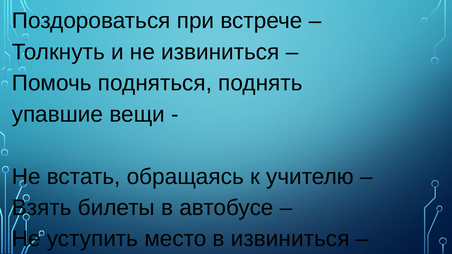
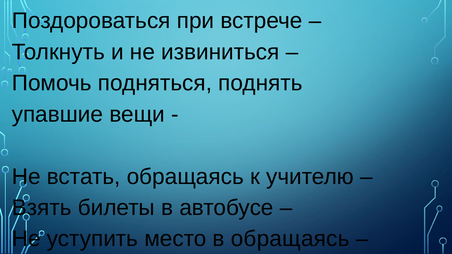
в извиниться: извиниться -> обращаясь (290, 239)
